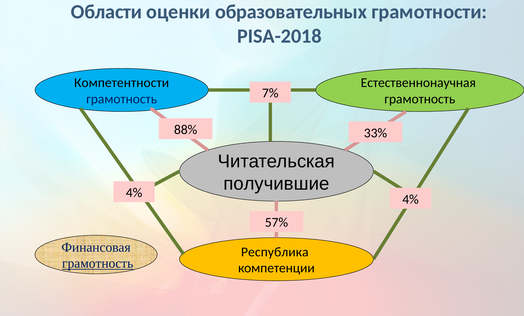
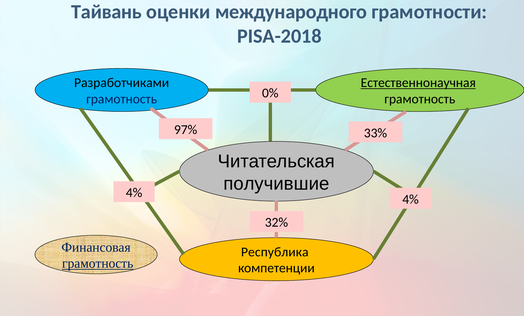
Области: Области -> Тайвань (107, 12)
образовательных: образовательных -> международного (291, 12)
Компетентности: Компетентности -> Разработчиками (122, 83)
Естественнонаучная underline: none -> present (418, 83)
7%: 7% -> 0% (270, 93)
88%: 88% -> 97% (186, 130)
57%: 57% -> 32% (276, 222)
